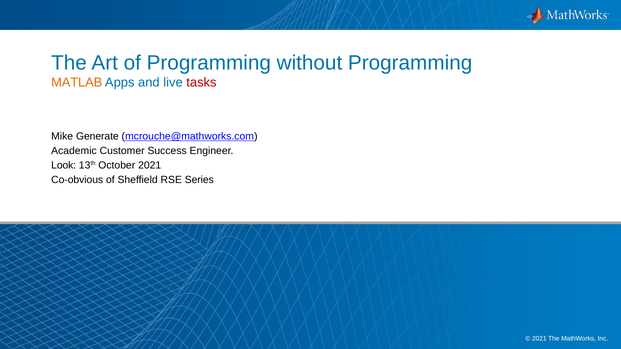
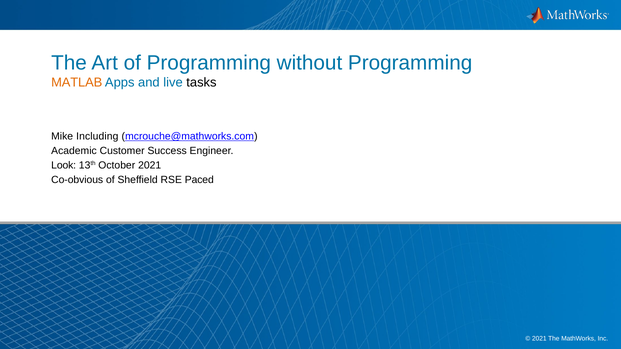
tasks colour: red -> black (201, 82)
Generate: Generate -> Including (97, 136)
Series: Series -> Paced (199, 180)
